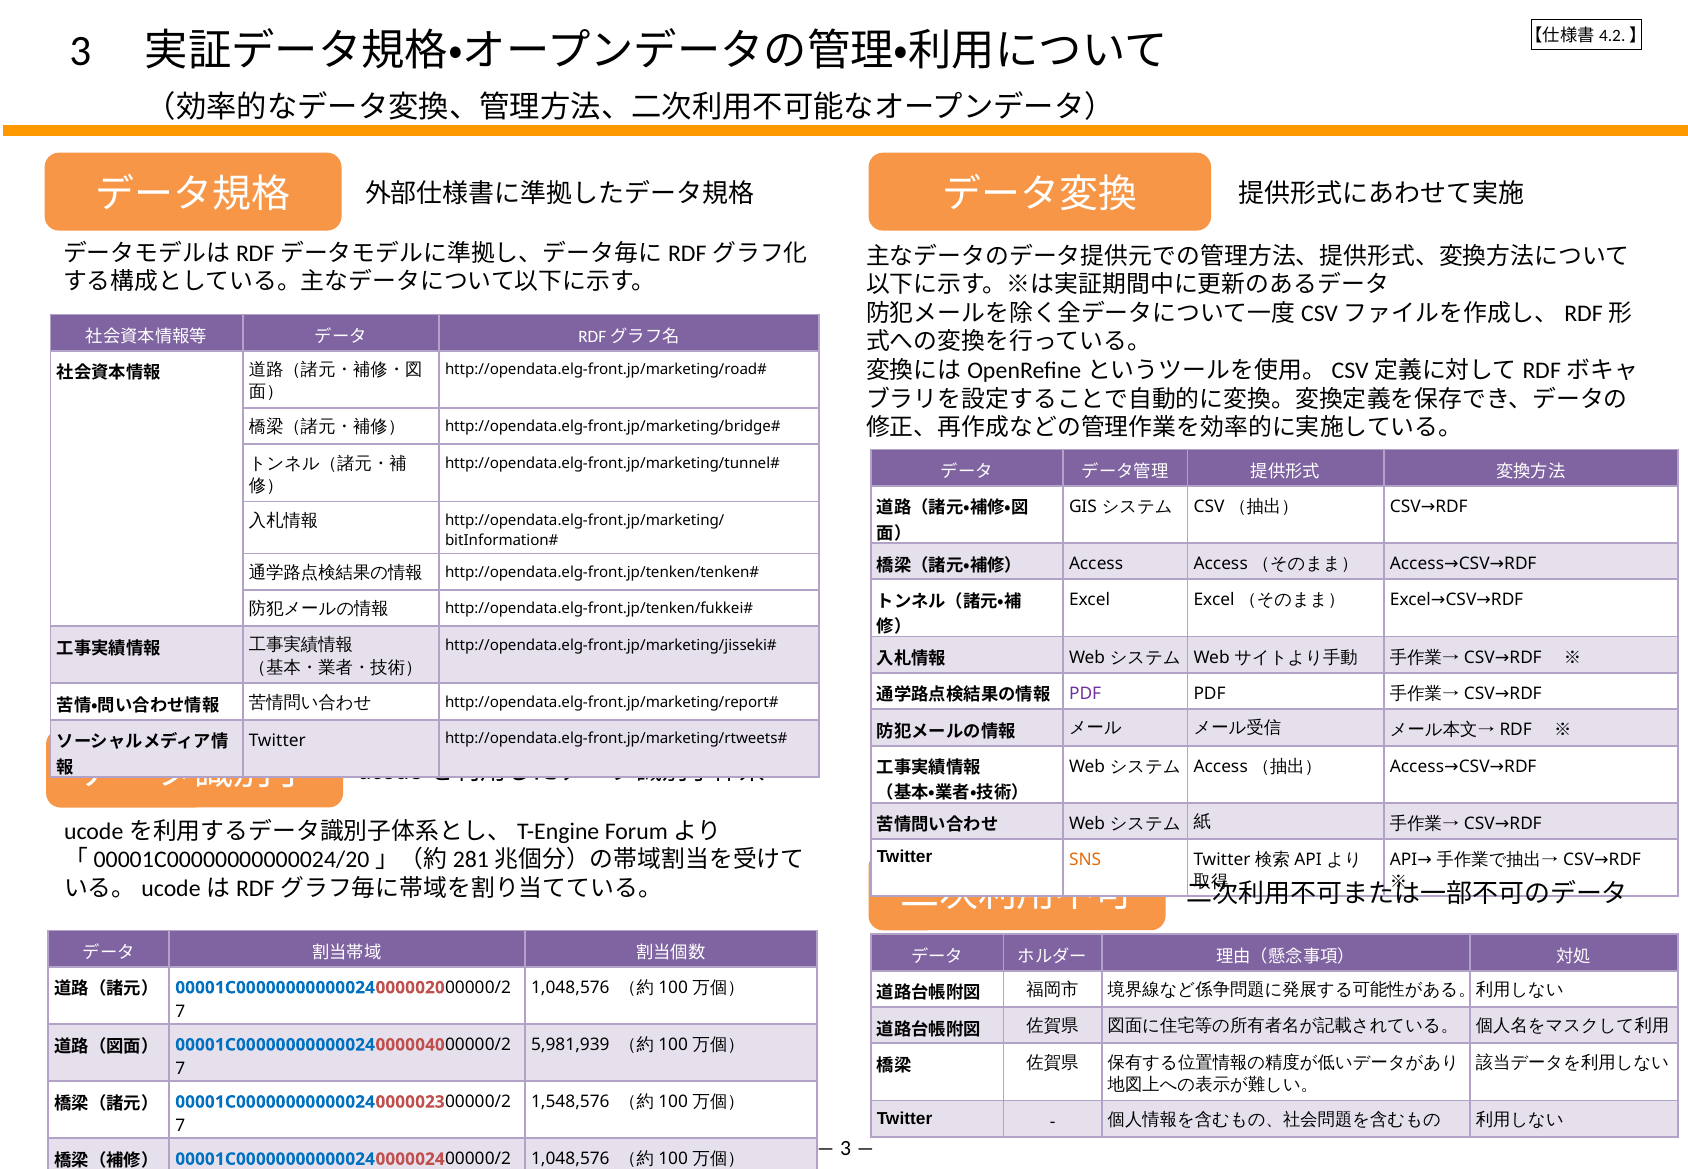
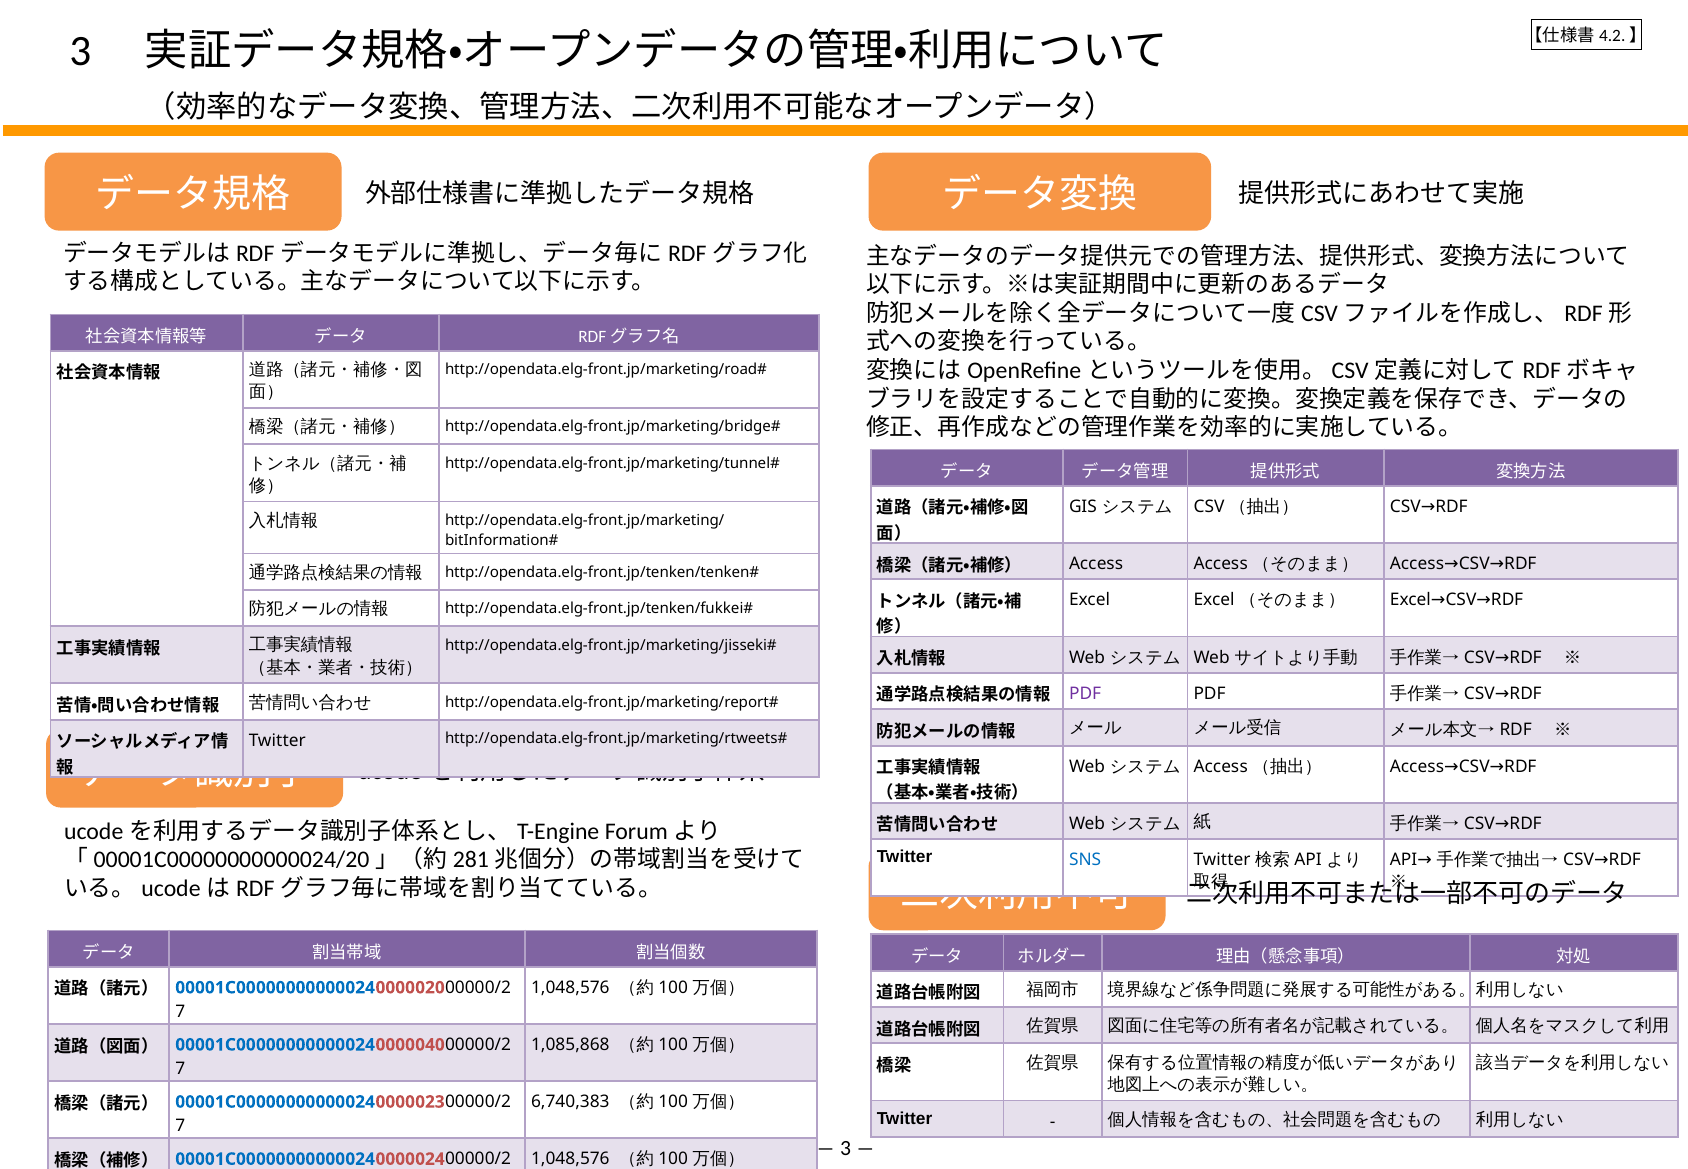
SNS colour: orange -> blue (1085, 860)
5,981,939: 5,981,939 -> 1,085,868 (570, 1044)
1,548,576: 1,548,576 -> 6,740,383 (570, 1102)
